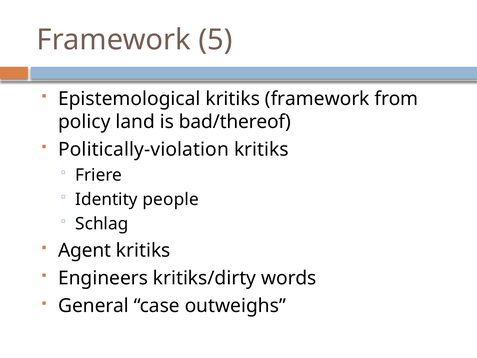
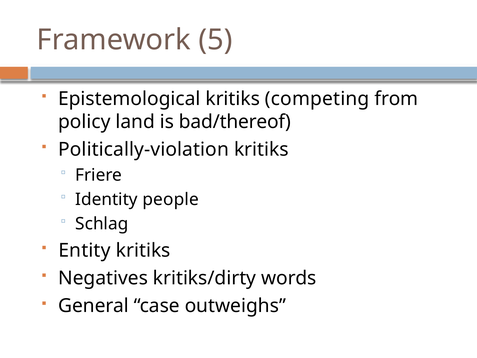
kritiks framework: framework -> competing (317, 99)
Agent: Agent -> Entity (84, 250)
Engineers: Engineers -> Negatives (103, 278)
